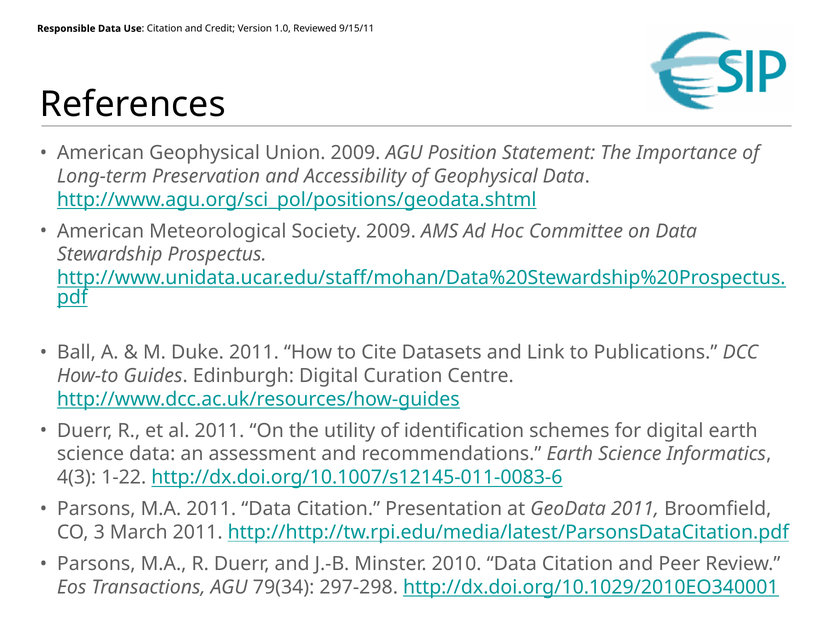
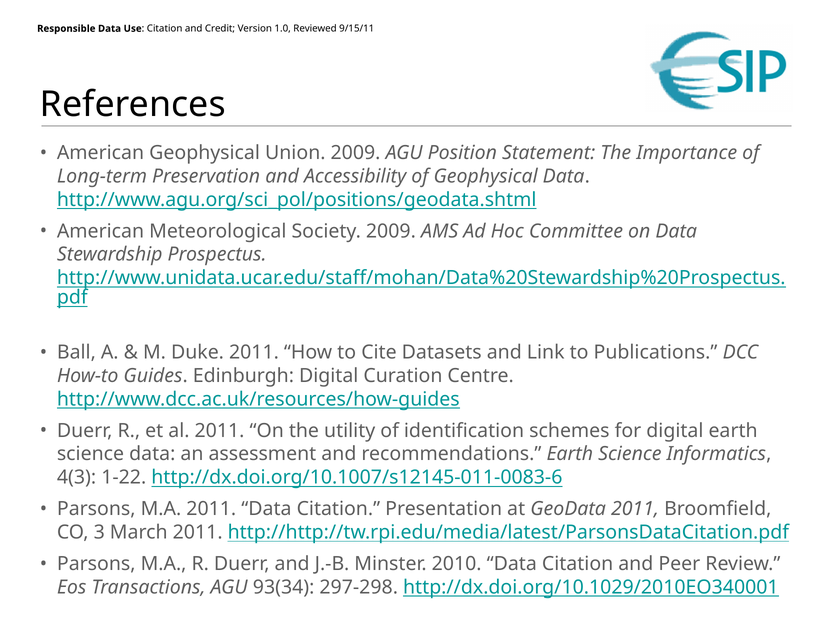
79(34: 79(34 -> 93(34 (284, 588)
